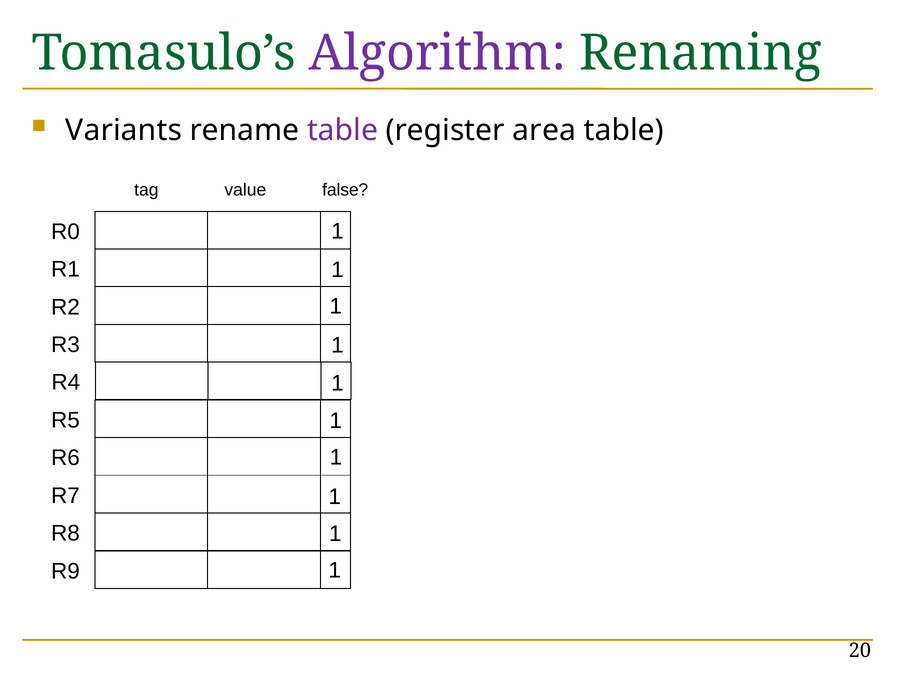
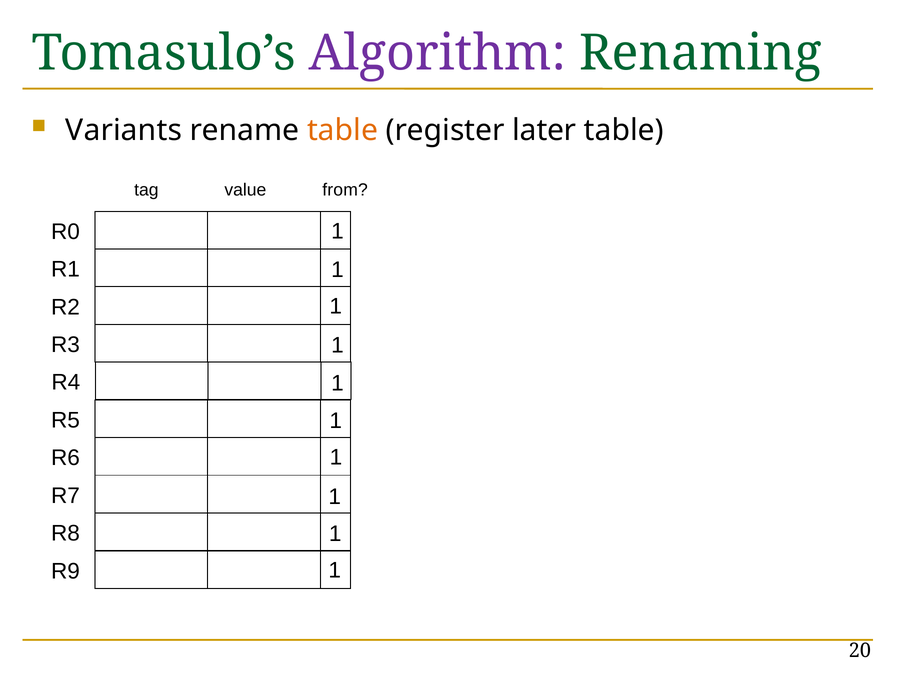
table colour: purple -> orange (343, 131)
area: area -> later (544, 131)
false: false -> from (345, 190)
